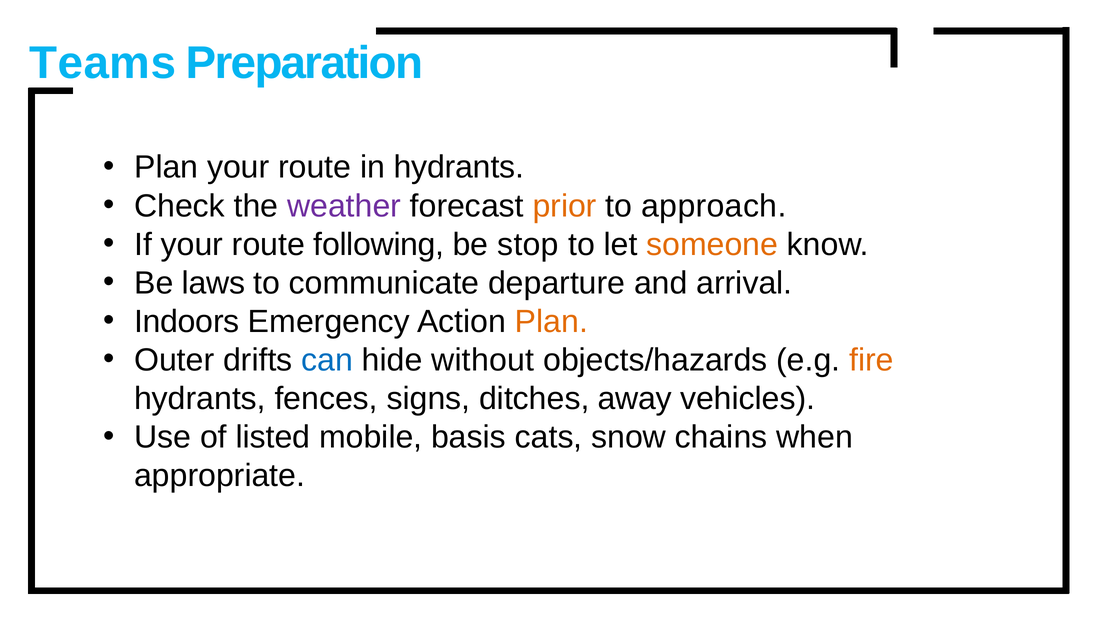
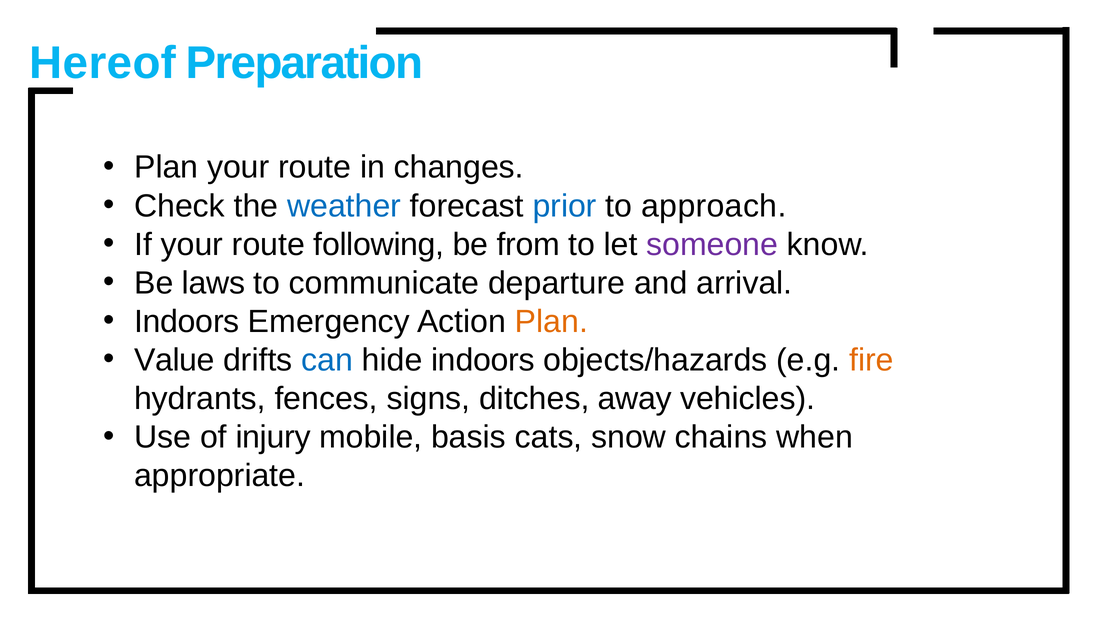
Teams: Teams -> Hereof (103, 63)
in hydrants: hydrants -> changes (459, 167)
weather colour: purple -> blue (344, 206)
prior colour: orange -> blue (565, 206)
stop: stop -> from (528, 244)
someone colour: orange -> purple (712, 244)
Outer: Outer -> Value (174, 360)
hide without: without -> indoors (483, 360)
listed: listed -> injury (273, 437)
